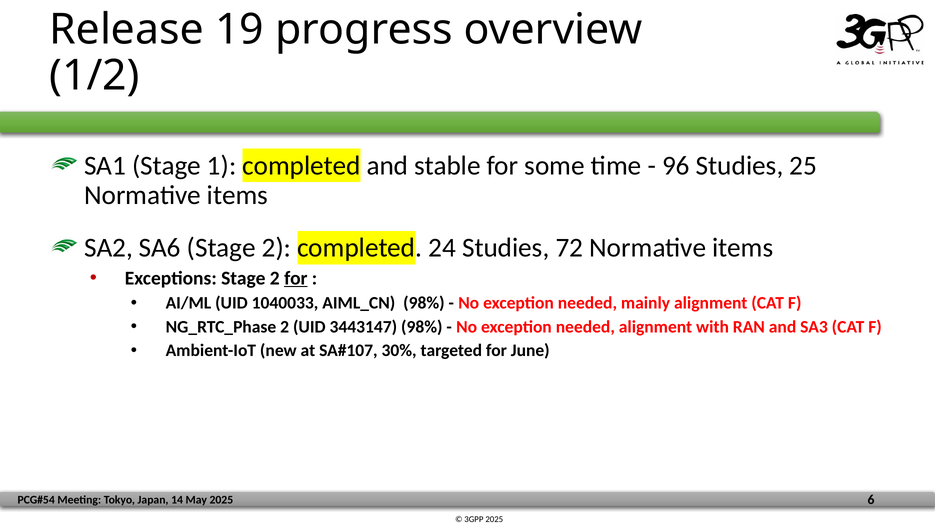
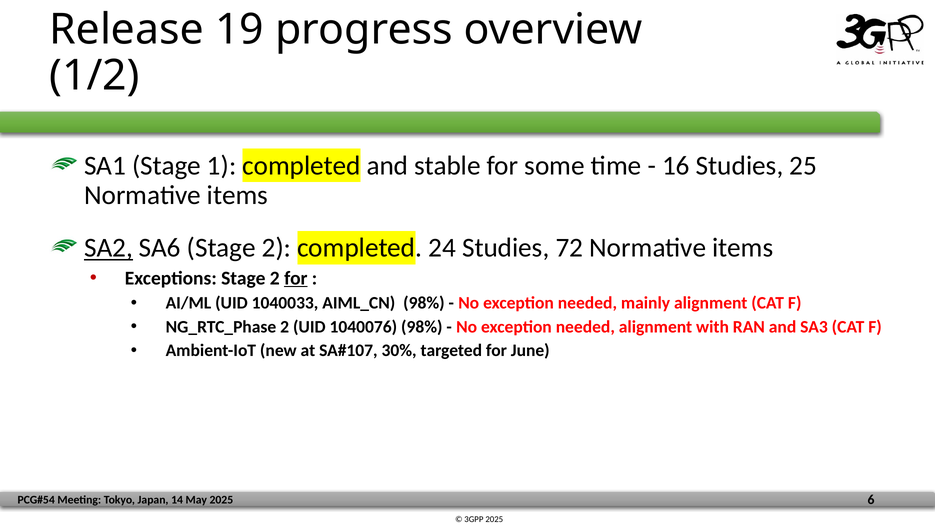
96: 96 -> 16 (676, 166)
SA2 underline: none -> present (108, 248)
3443147: 3443147 -> 1040076 (363, 327)
